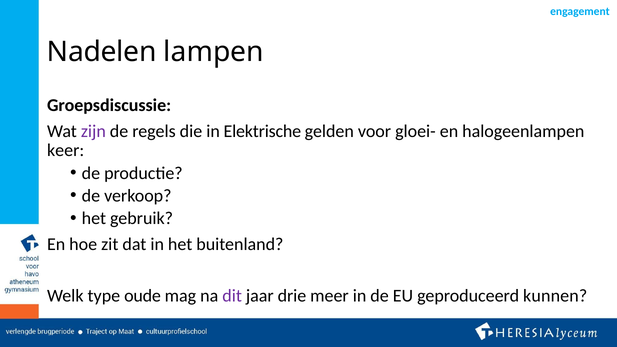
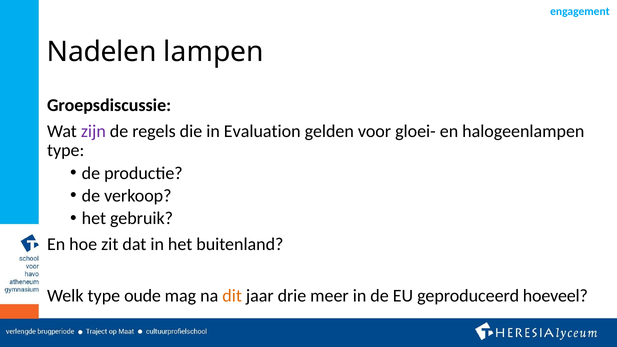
Elektrische: Elektrische -> Evaluation (262, 131)
keer: keer -> type (66, 151)
dit colour: purple -> orange (232, 296)
kunnen: kunnen -> hoeveel (555, 296)
